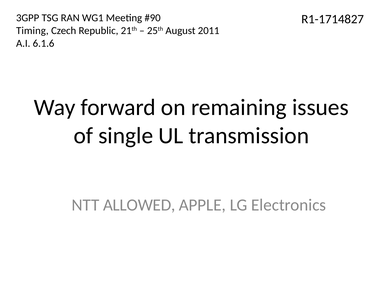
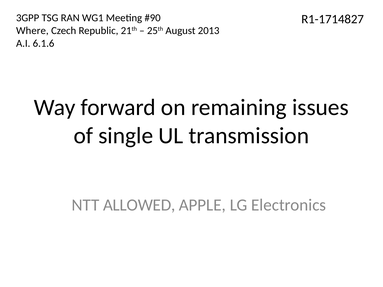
Timing: Timing -> Where (32, 31)
2011: 2011 -> 2013 (209, 31)
